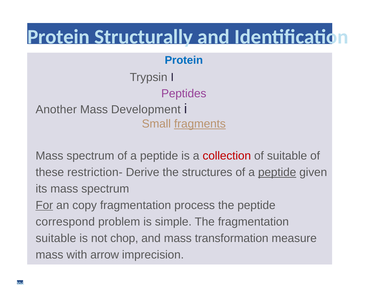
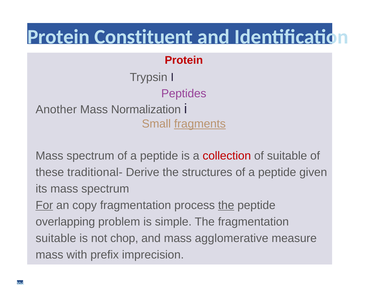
Structurally: Structurally -> Constituent (144, 37)
Protein colour: blue -> red (184, 60)
Development: Development -> Normalization (146, 110)
restriction-: restriction- -> traditional- (95, 173)
peptide underline: present -> none (277, 173)
the underline: none -> present (226, 206)
correspond: correspond -> overlapping (65, 222)
transformation: transformation -> agglomerative (232, 239)
arrow: arrow -> prefix (105, 255)
